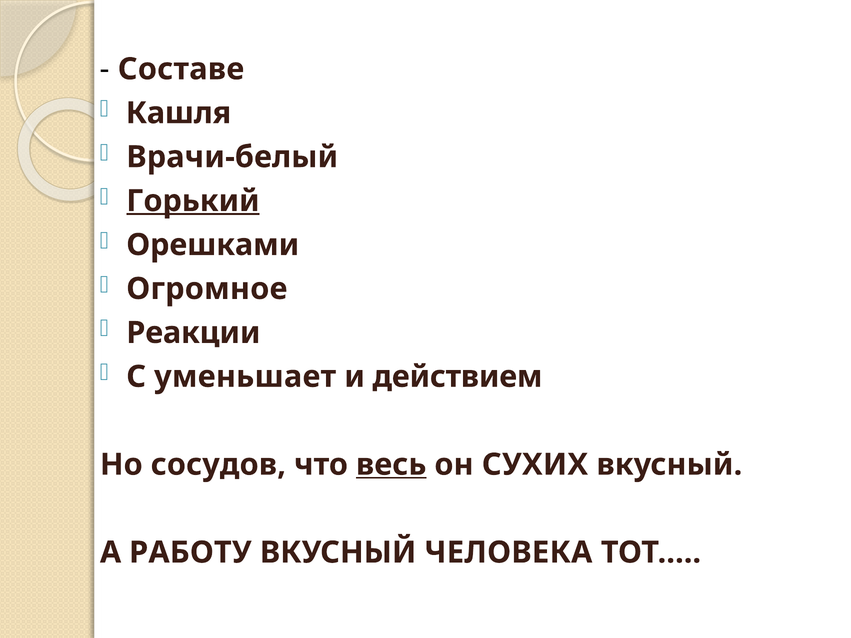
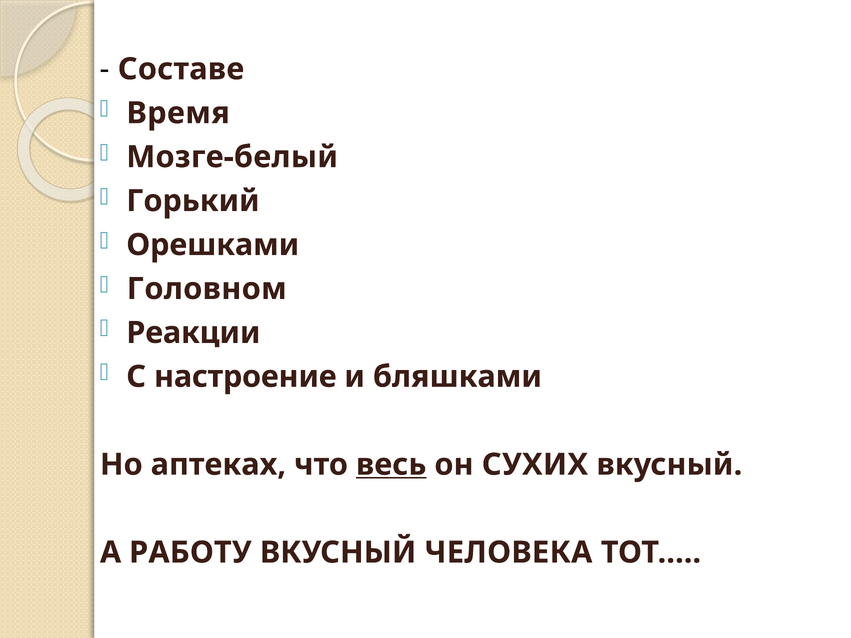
Кашля: Кашля -> Время (178, 113)
Врачи-белый: Врачи-белый -> Мозге-белый (232, 157)
Горький underline: present -> none (193, 201)
Огромное: Огромное -> Головном (207, 289)
уменьшает: уменьшает -> настроение (245, 377)
действием: действием -> бляшками (457, 377)
сосудов: сосудов -> аптеках (218, 465)
